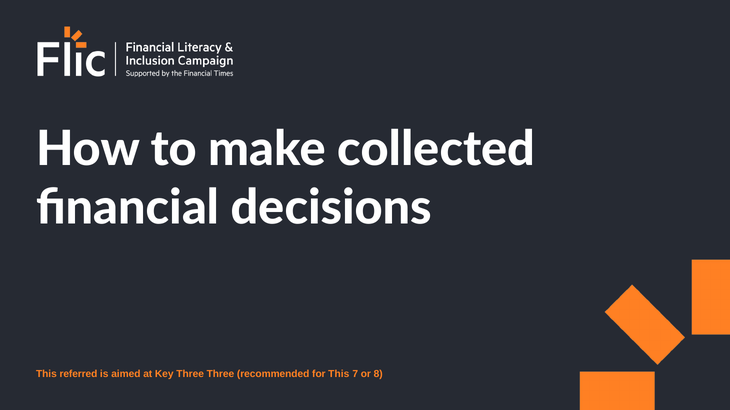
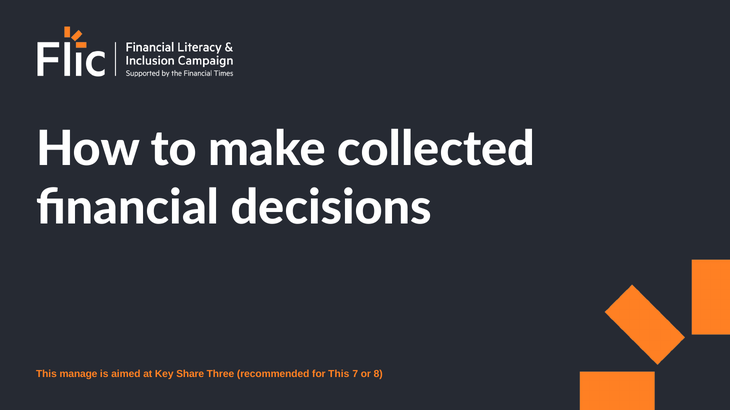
referred: referred -> manage (78, 375)
Key Three: Three -> Share (190, 375)
